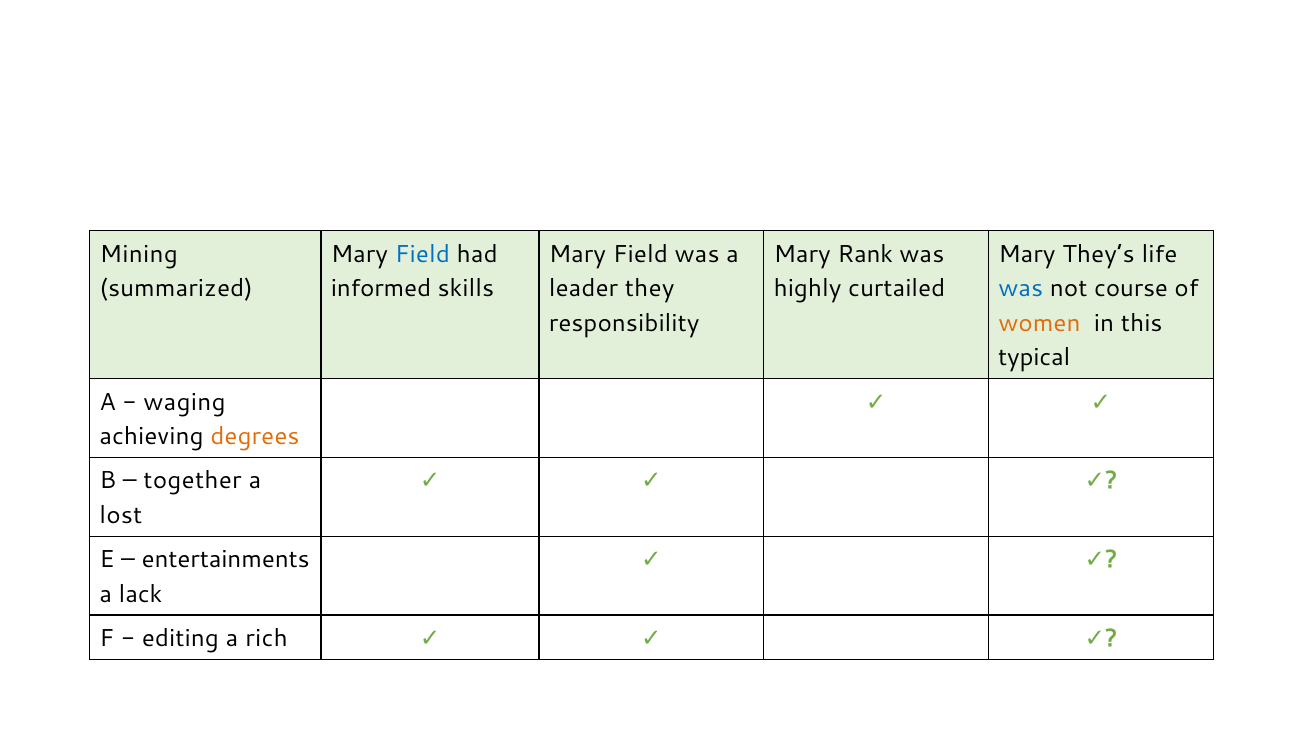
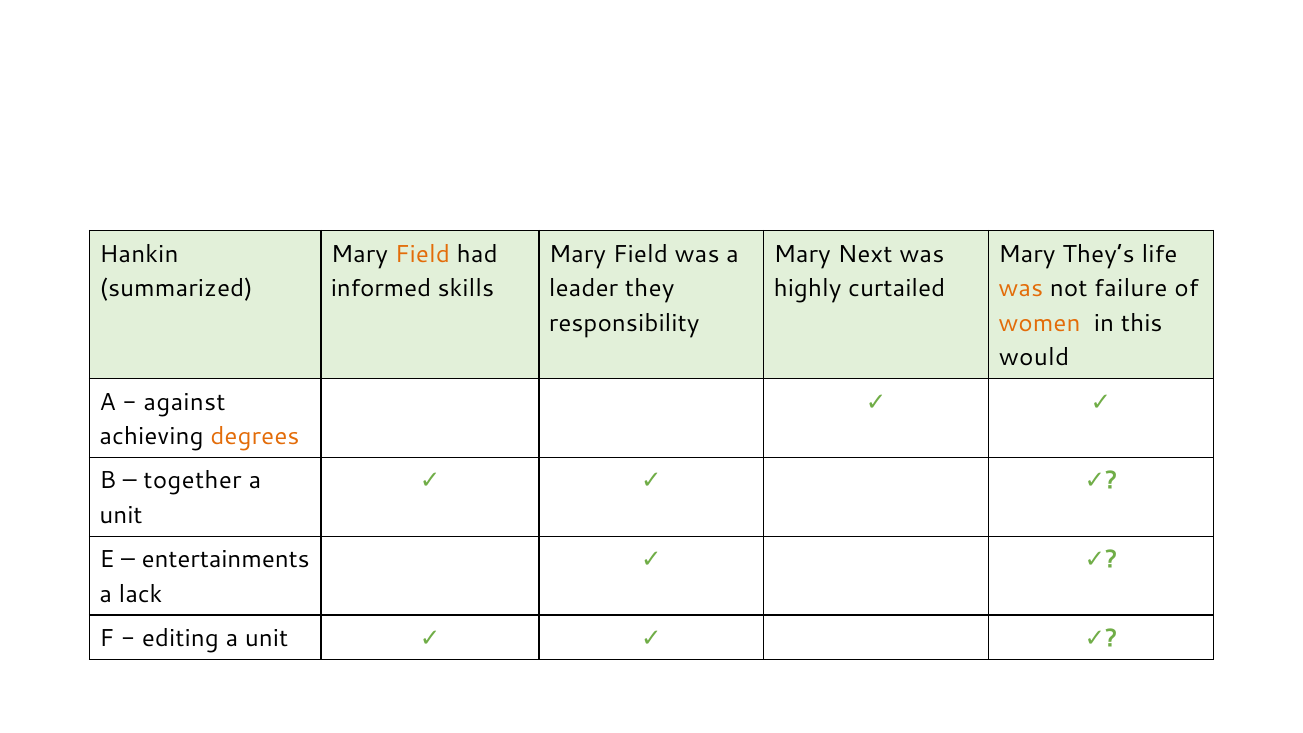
Mining: Mining -> Hankin (139, 254)
Field colour: blue -> orange (422, 254)
Rank: Rank -> Next (865, 254)
was colour: blue -> orange (1021, 289)
course: course -> failure (1131, 289)
typical: typical -> would (1034, 358)
waging: waging -> against (185, 402)
lost: lost -> unit (121, 515)
editing a rich: rich -> unit (267, 638)
